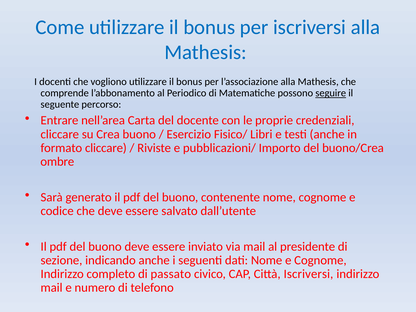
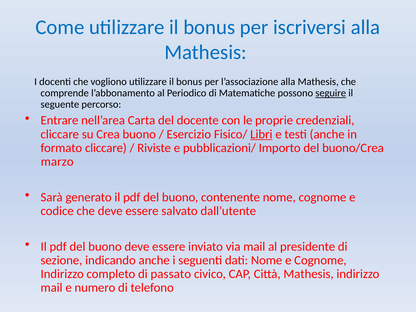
Libri underline: none -> present (261, 134)
ombre: ombre -> marzo (57, 162)
Città Iscriversi: Iscriversi -> Mathesis (309, 274)
